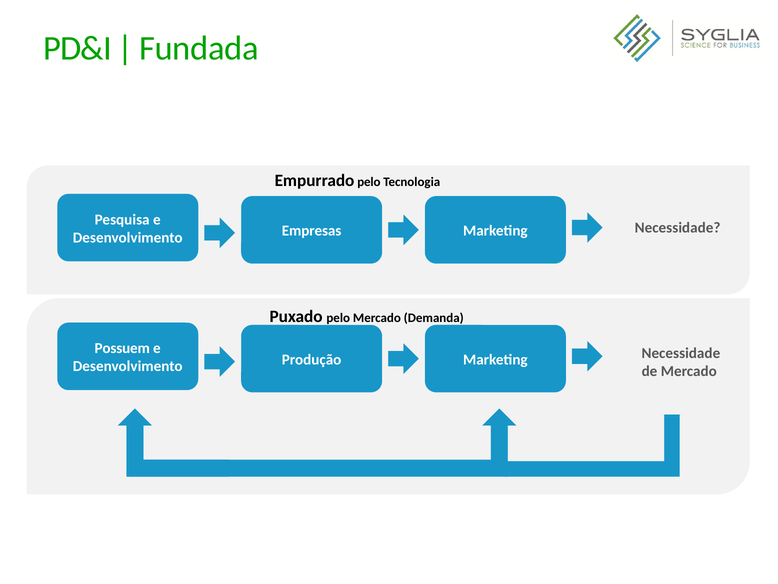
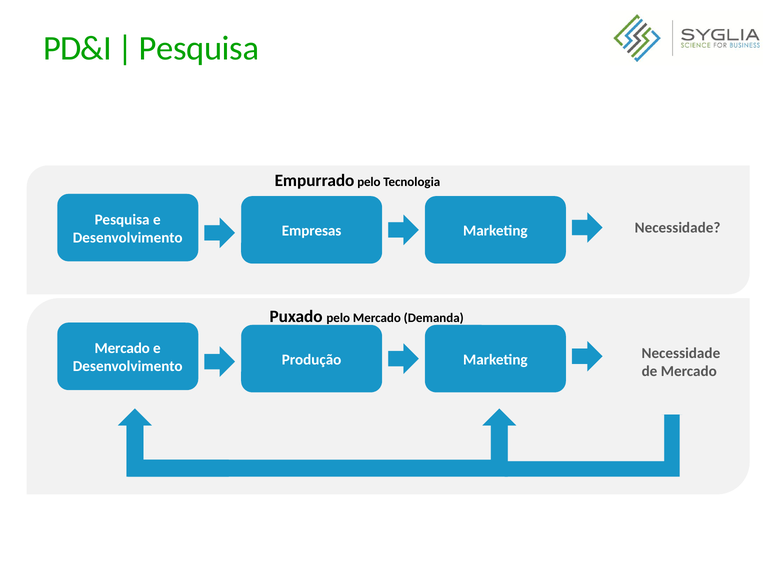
Fundada: Fundada -> Pesquisa (199, 48)
Possuem: Possuem -> Mercado (122, 348)
